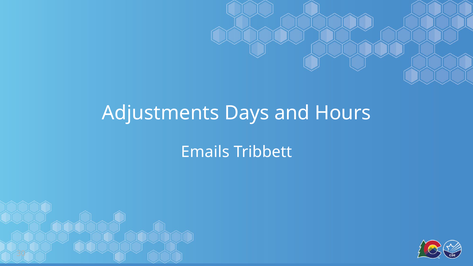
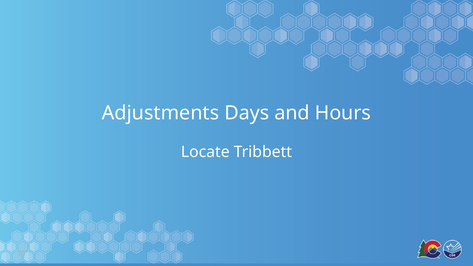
Emails: Emails -> Locate (205, 152)
